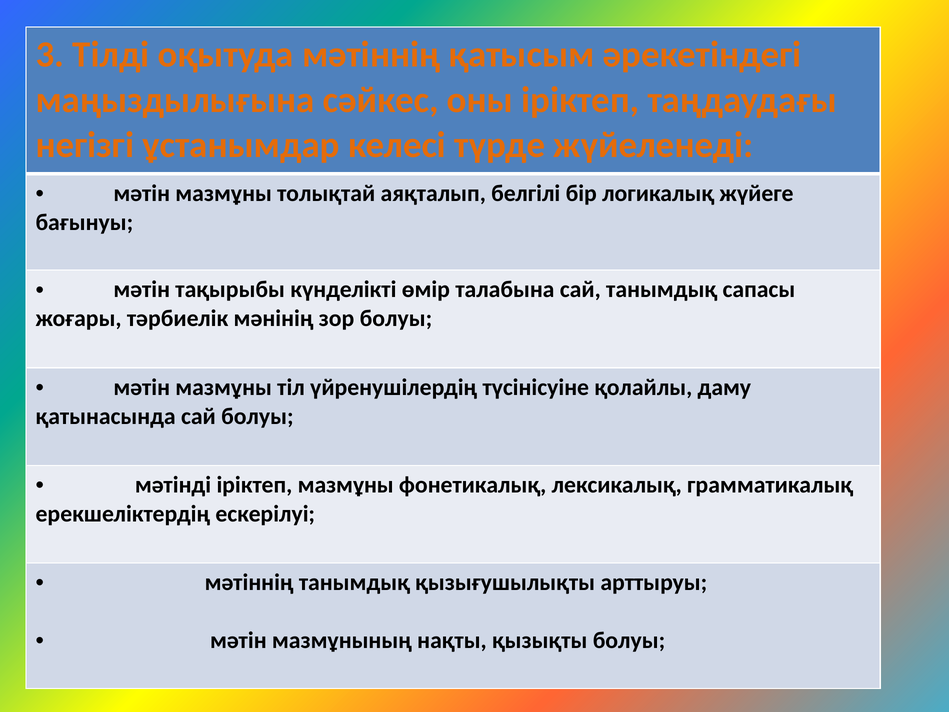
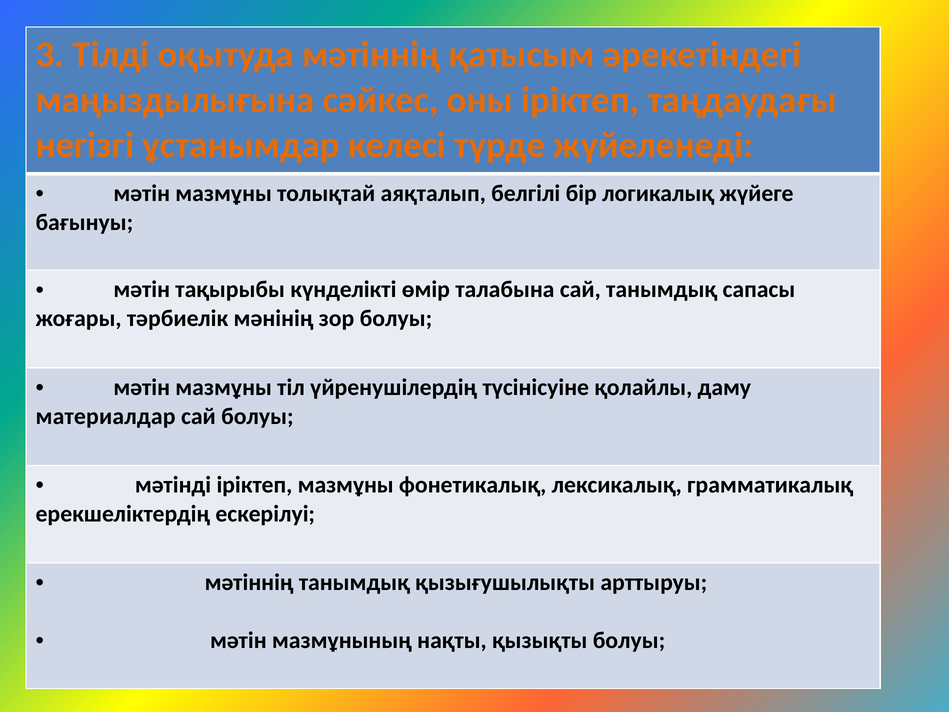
қатынасында: қатынасында -> материалдар (106, 416)
